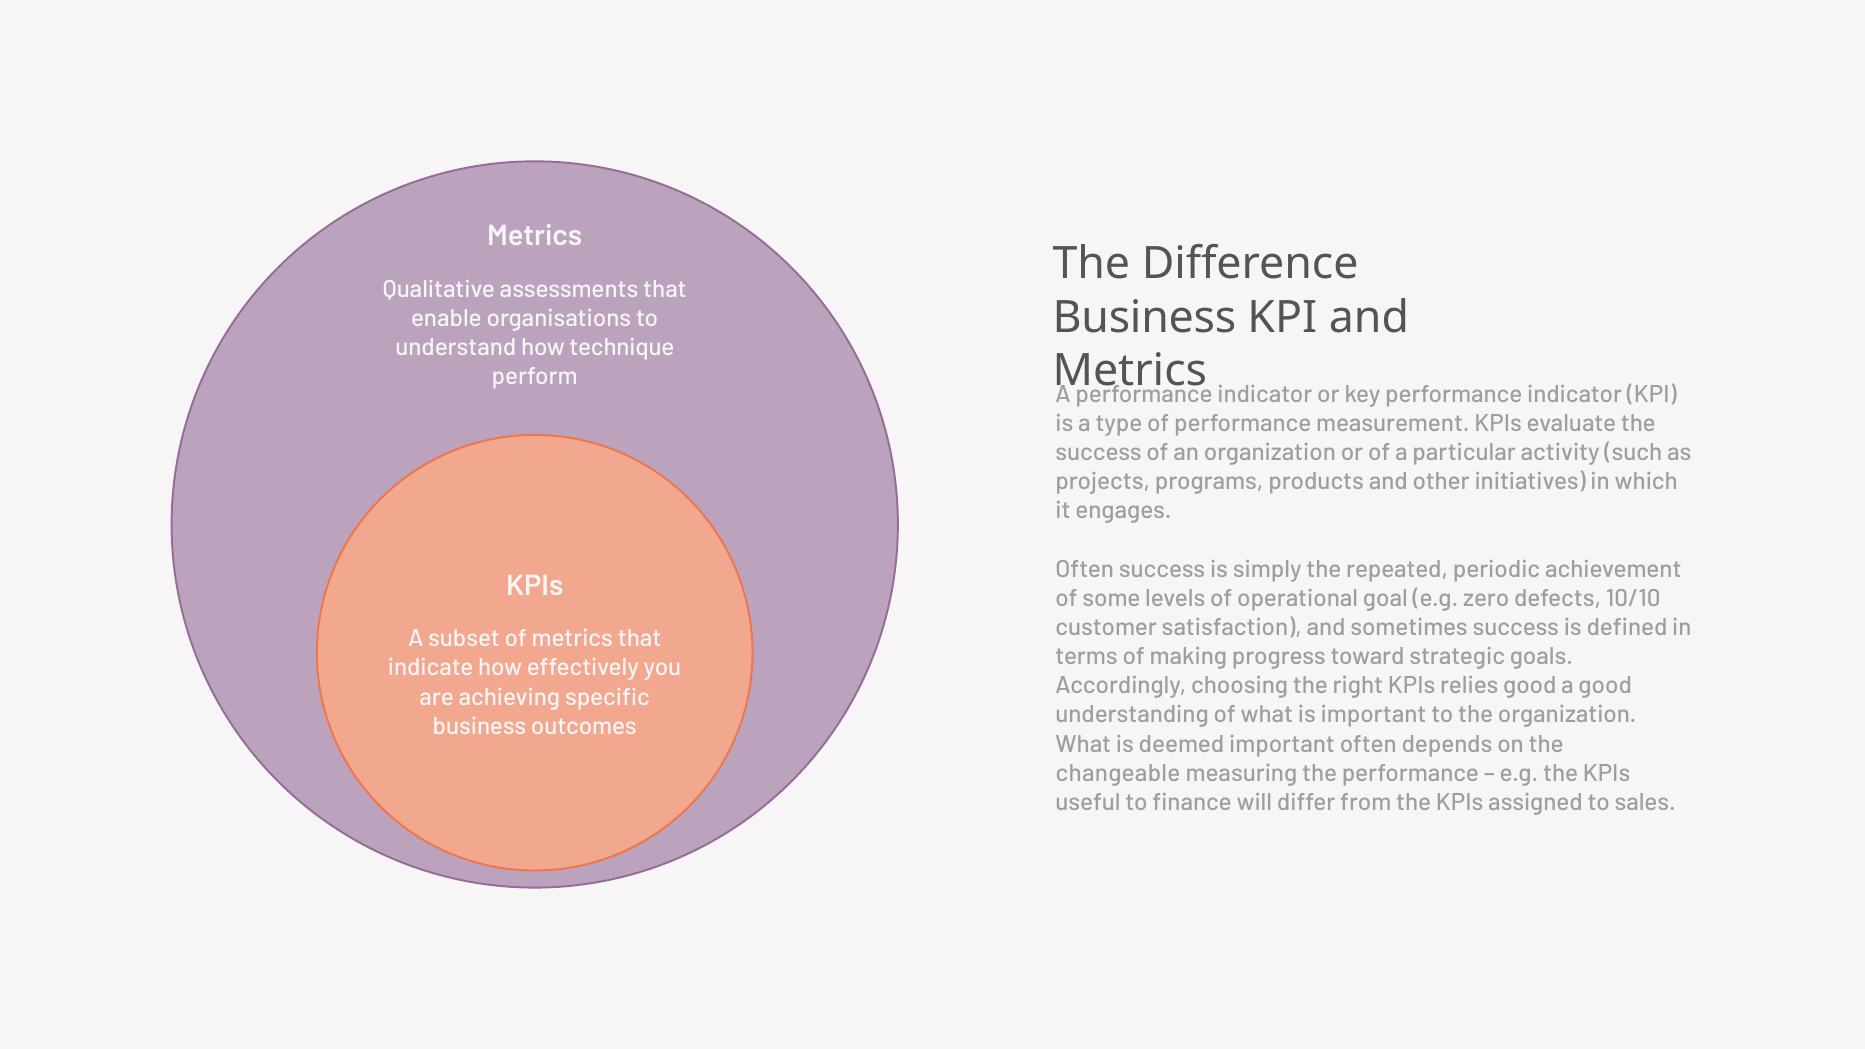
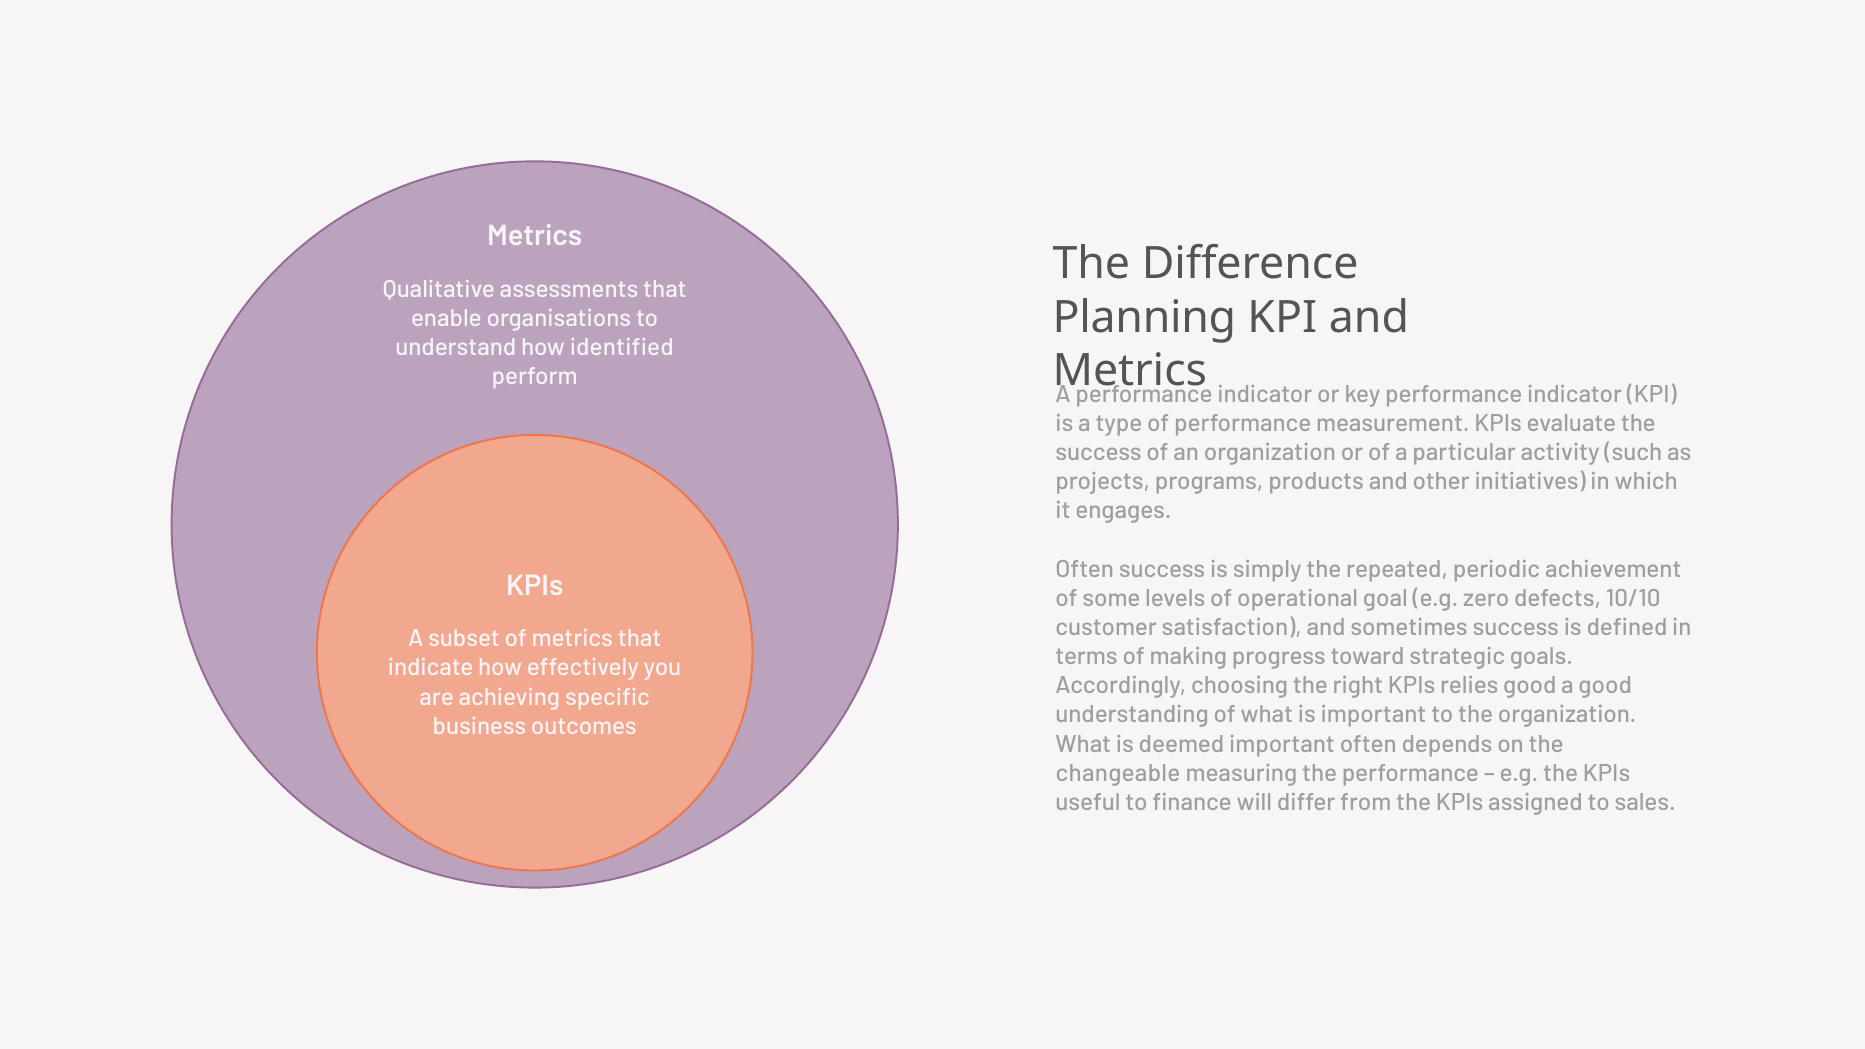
Business: Business -> Planning (1144, 317)
technique: technique -> identified (622, 348)
